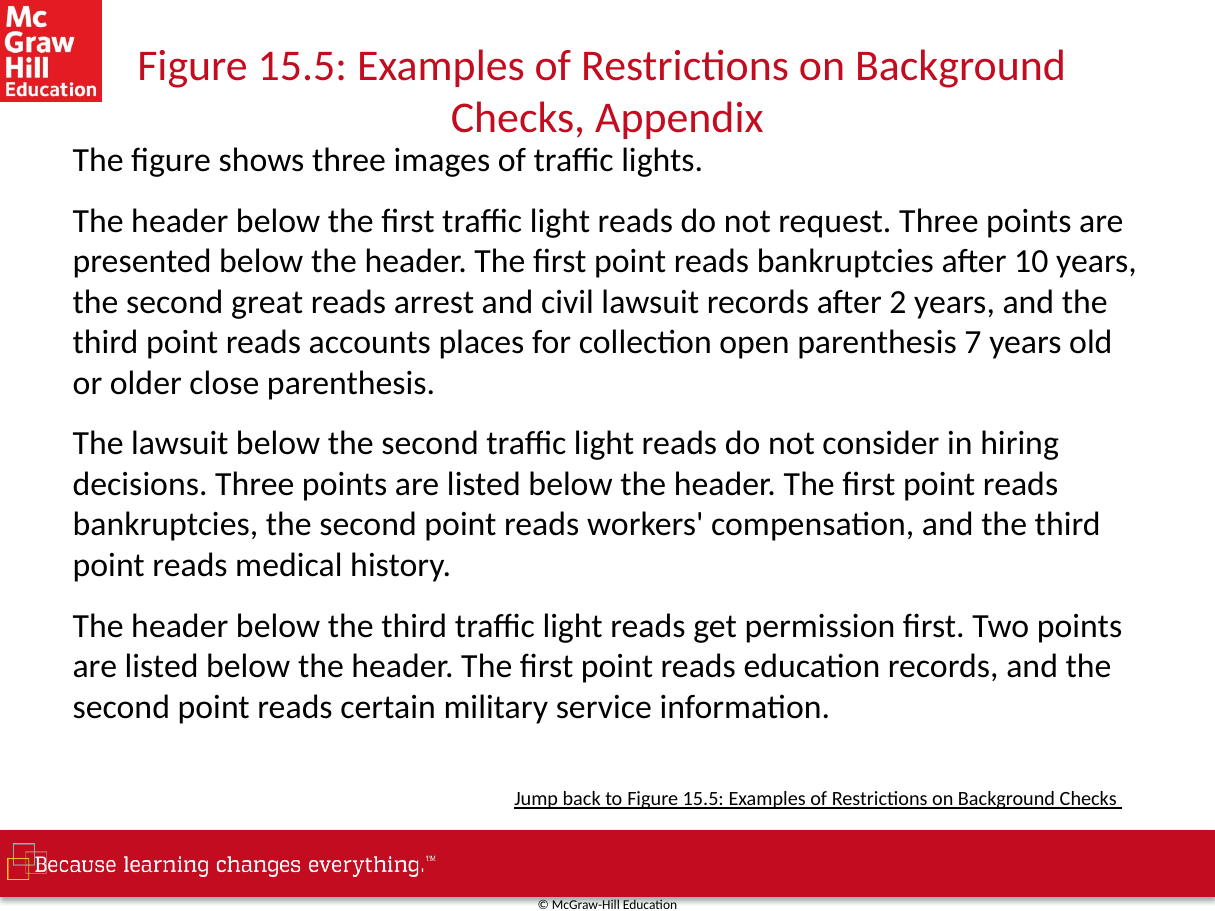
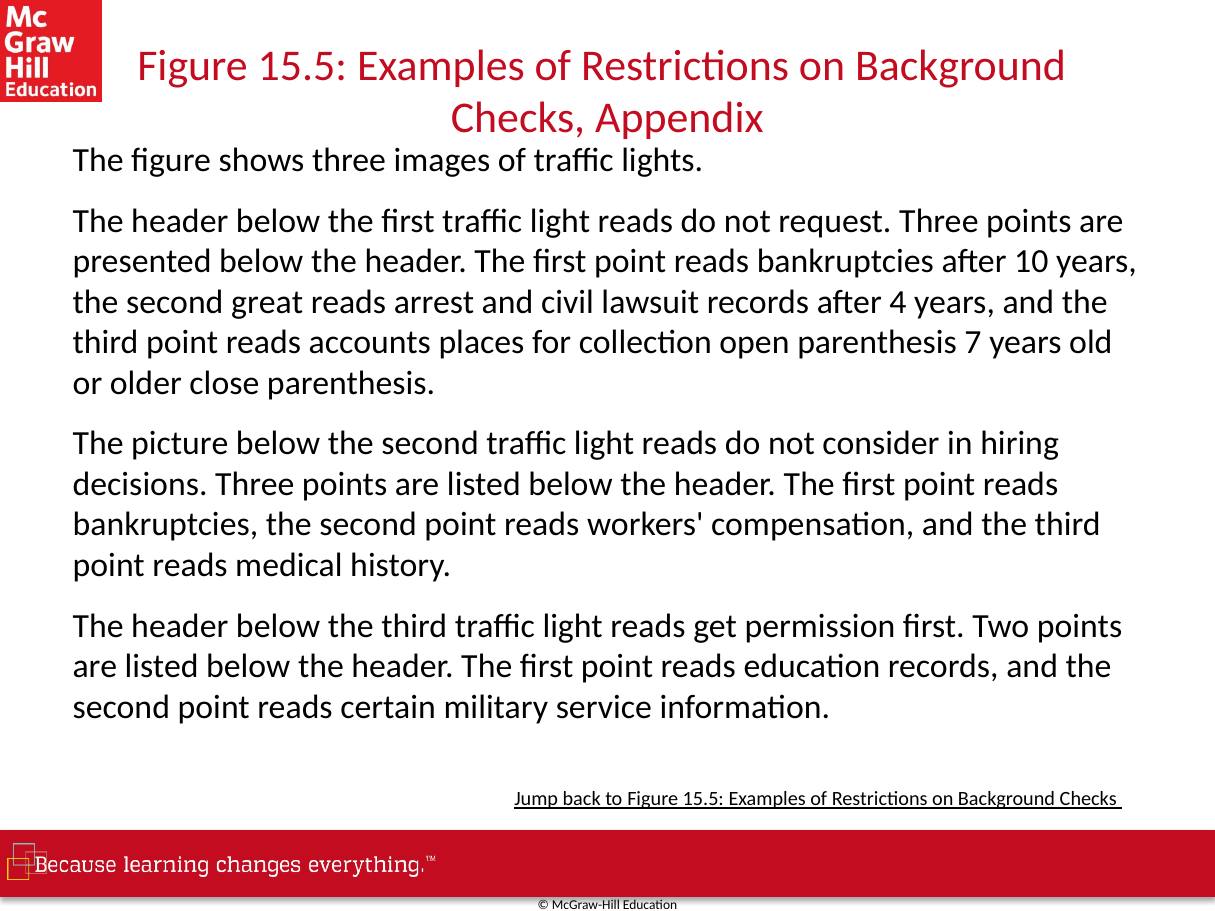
2: 2 -> 4 (898, 302)
The lawsuit: lawsuit -> picture (180, 444)
